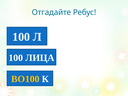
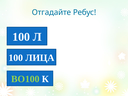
ВО100 colour: yellow -> light green (25, 79)
